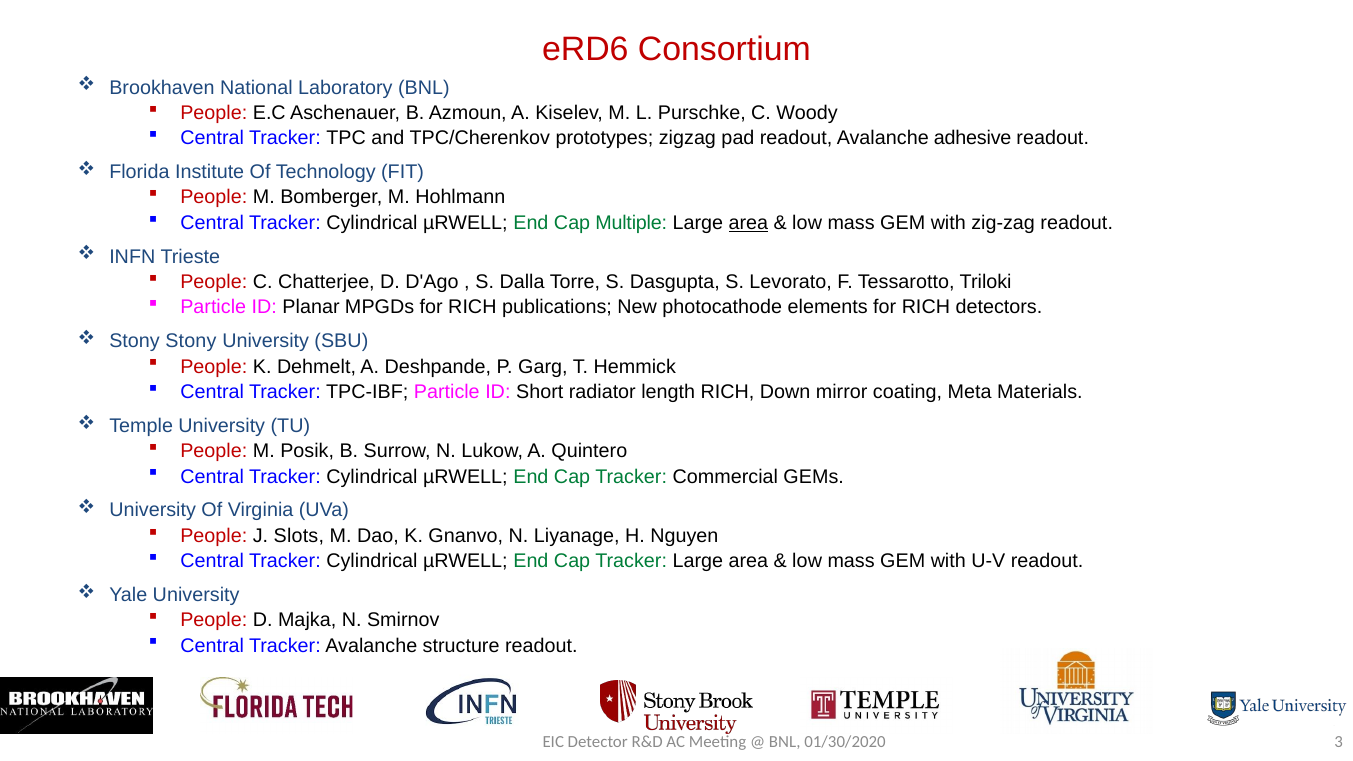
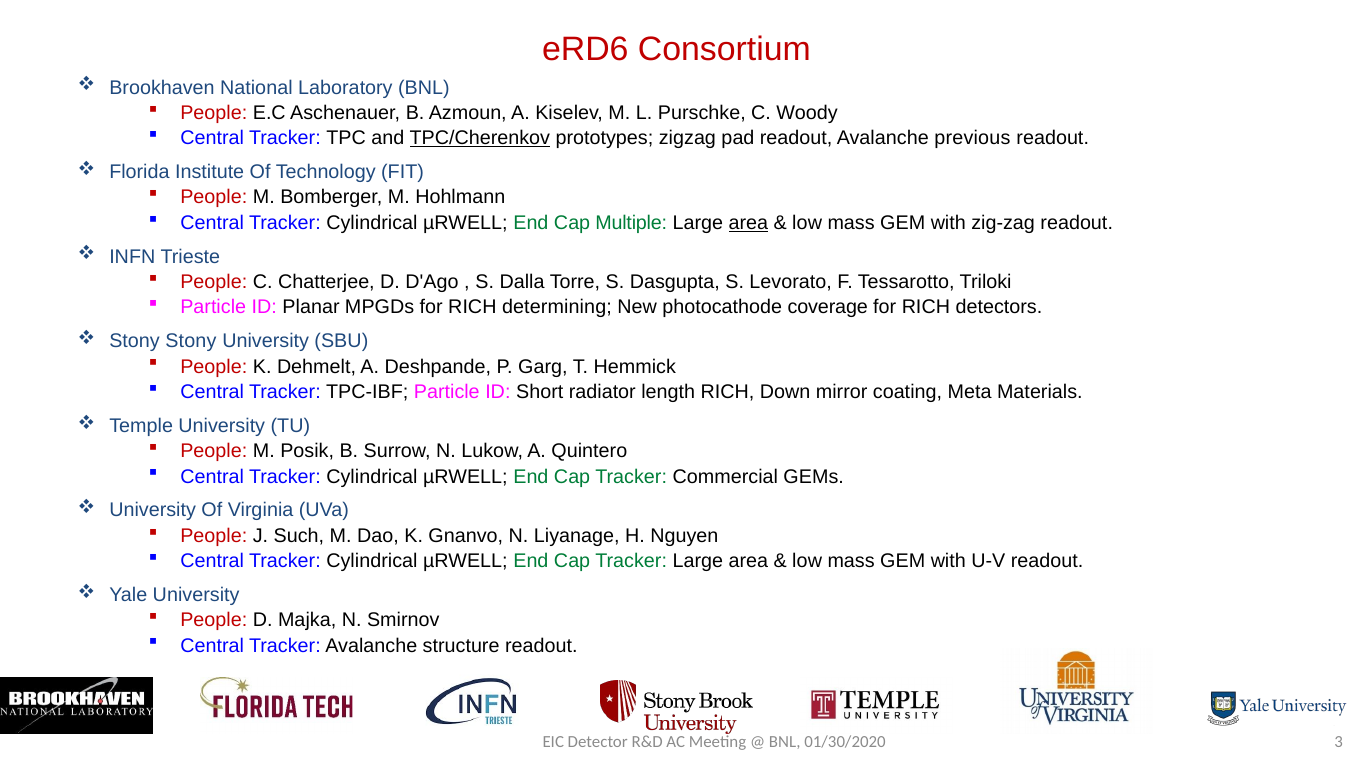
TPC/Cherenkov underline: none -> present (480, 138)
adhesive: adhesive -> previous (972, 138)
publications: publications -> determining (557, 307)
elements: elements -> coverage (828, 307)
Slots: Slots -> Such (299, 536)
